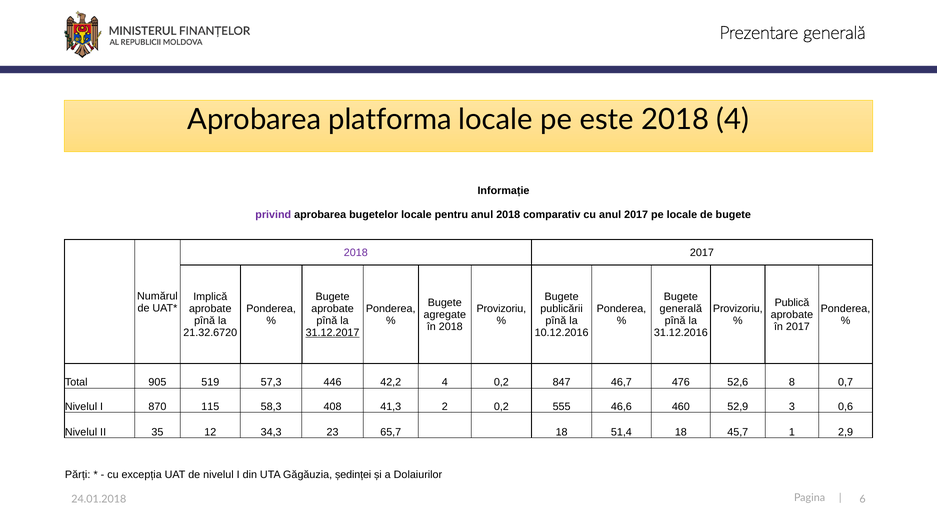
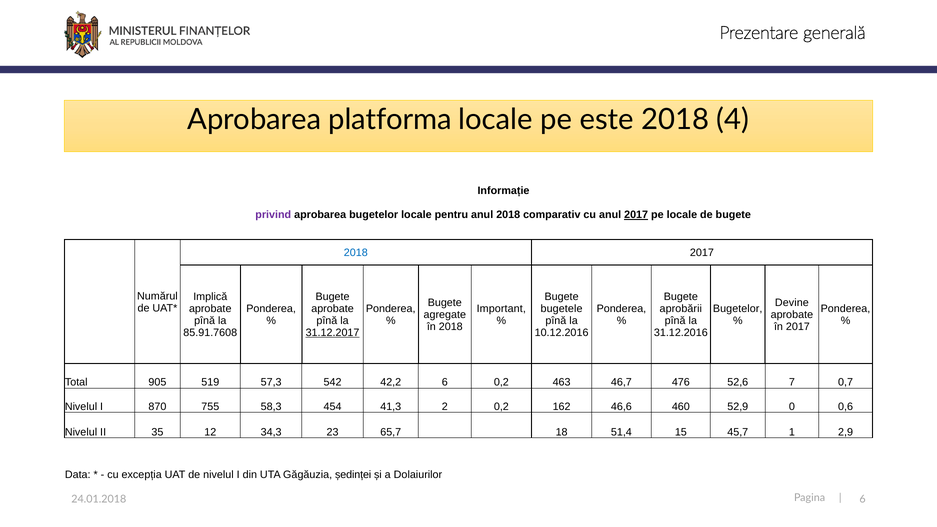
2017 underline: none -> present (636, 215)
2018 colour: purple -> blue (356, 253)
Publică: Publică -> Devine (792, 303)
Provizoriu: Provizoriu -> Important (501, 309)
publicării: publicării -> bugetele (562, 309)
generală: generală -> aprobării (681, 309)
Provizoriu: Provizoriu -> Bugetelor (738, 309)
21.32.6720: 21.32.6720 -> 85.91.7608 (210, 333)
446: 446 -> 542 (333, 382)
42,2 4: 4 -> 6 (445, 382)
847: 847 -> 463 (562, 382)
8: 8 -> 7 (792, 382)
115: 115 -> 755 (210, 407)
408: 408 -> 454 (333, 407)
555: 555 -> 162 (562, 407)
3: 3 -> 0 (792, 407)
51,4 18: 18 -> 15 (681, 432)
Părți: Părți -> Data (78, 475)
